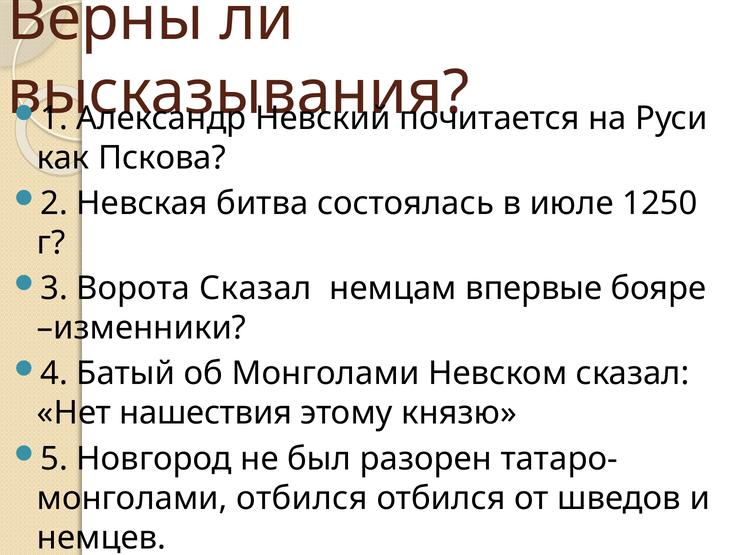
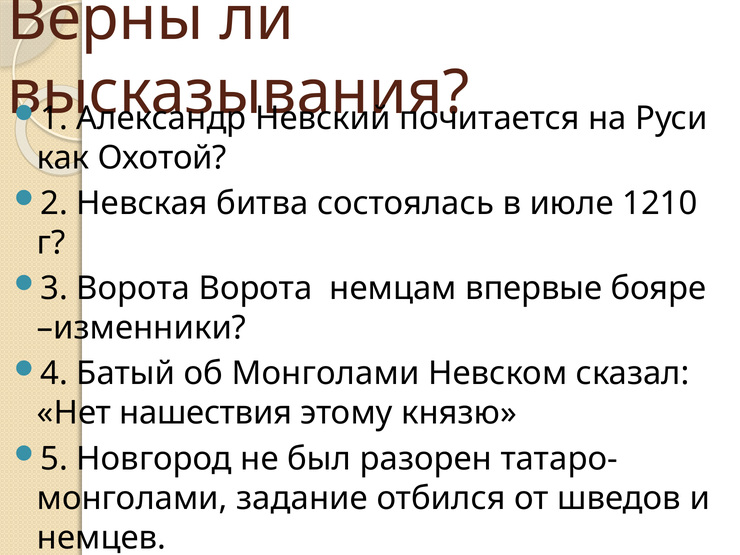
Пскова: Пскова -> Охотой (162, 158)
1250: 1250 -> 1210 (660, 203)
Ворота Сказал: Сказал -> Ворота (256, 288)
монголами отбился: отбился -> задание (302, 498)
